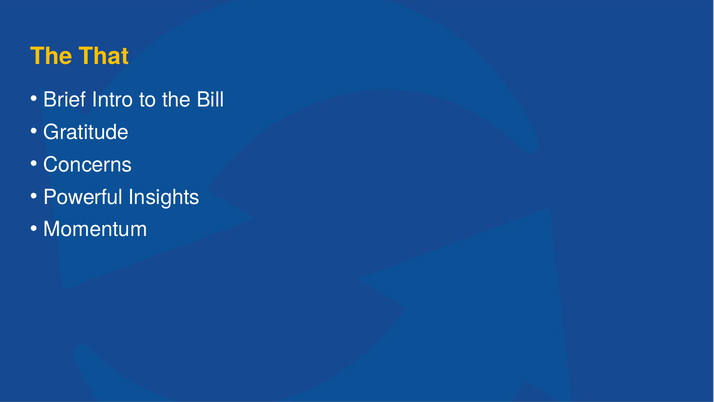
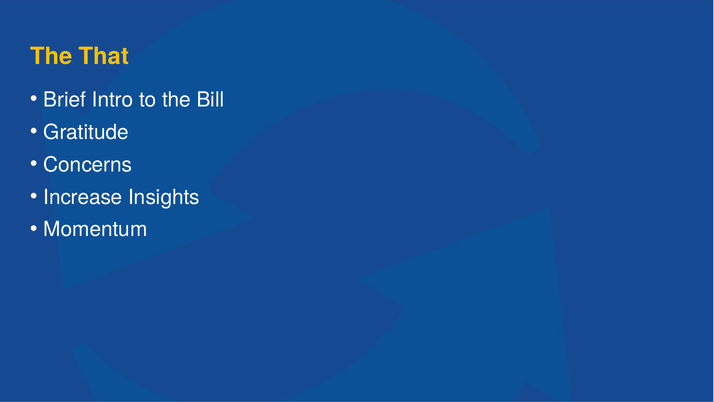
Powerful: Powerful -> Increase (83, 197)
